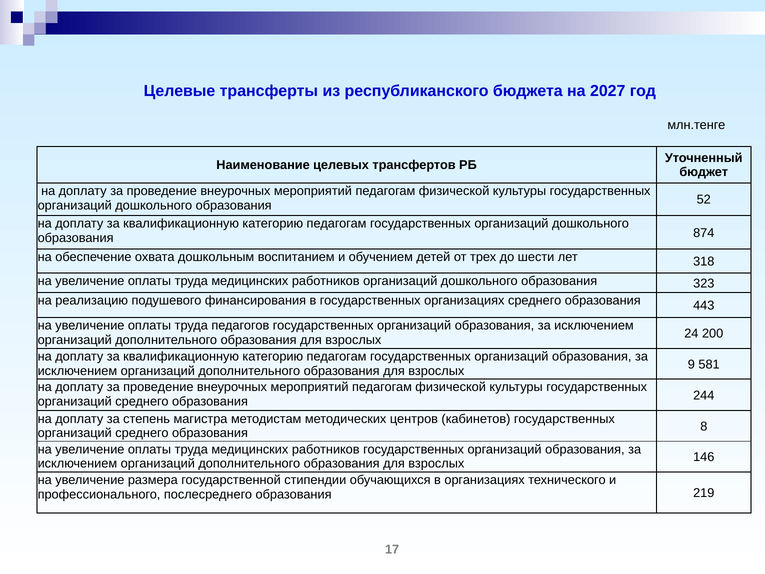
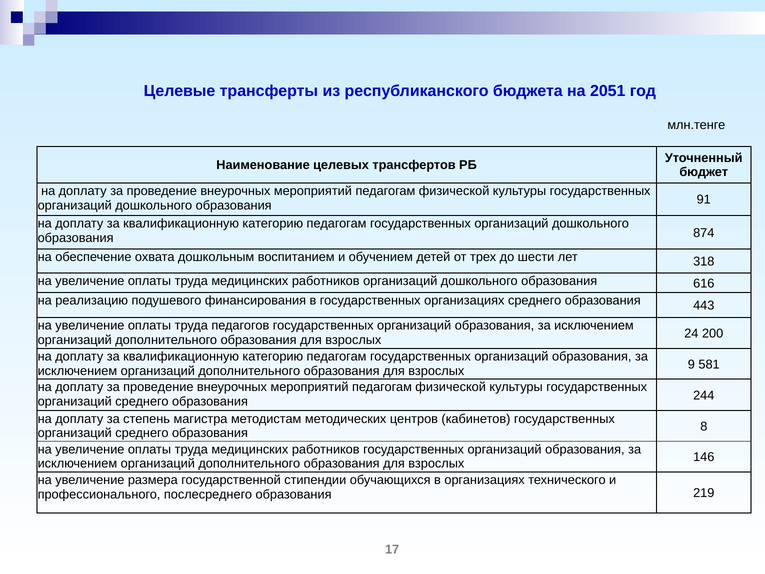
2027: 2027 -> 2051 (608, 91)
52: 52 -> 91 (704, 200)
323: 323 -> 616 (704, 283)
